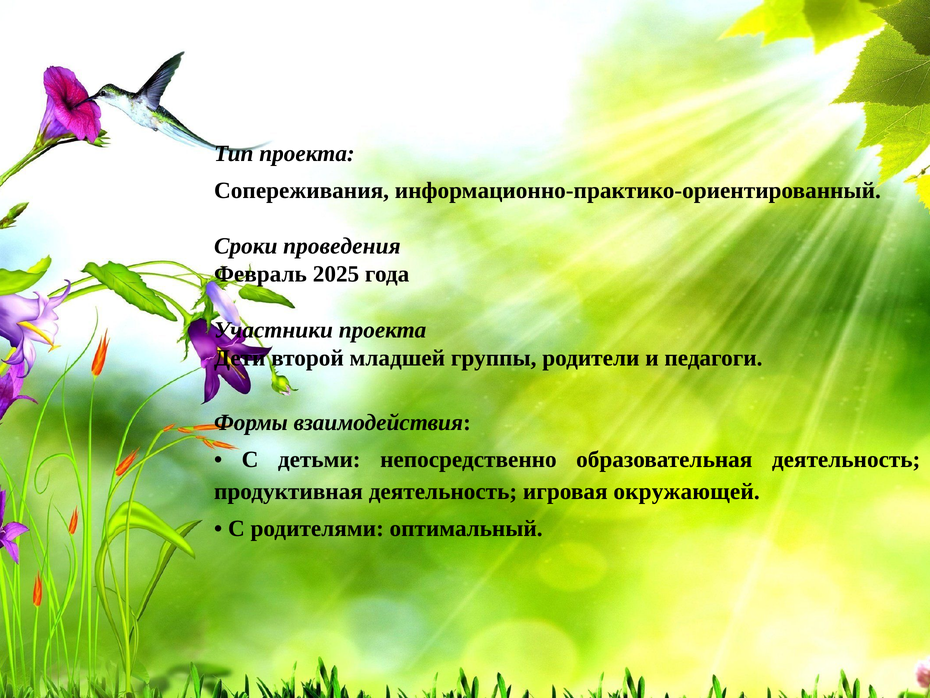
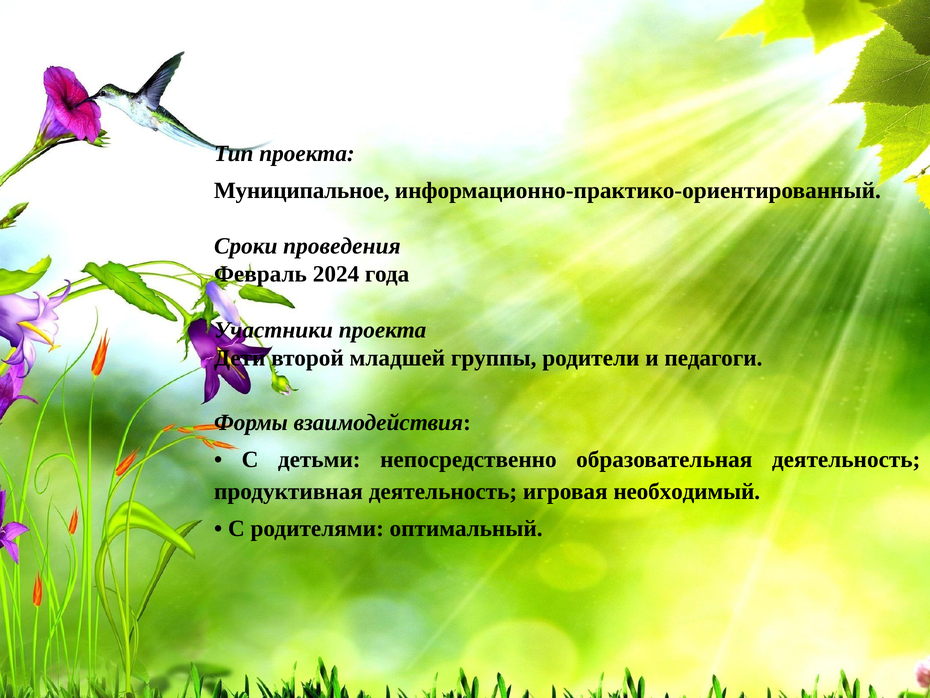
Сопереживания: Сопереживания -> Муниципальное (302, 190)
2025: 2025 -> 2024 (336, 274)
окружающей: окружающей -> необходимый (687, 491)
